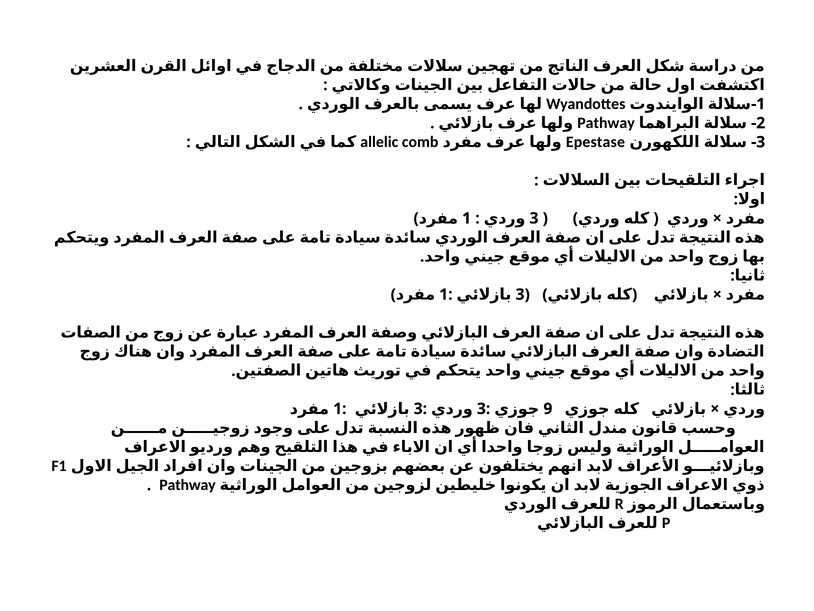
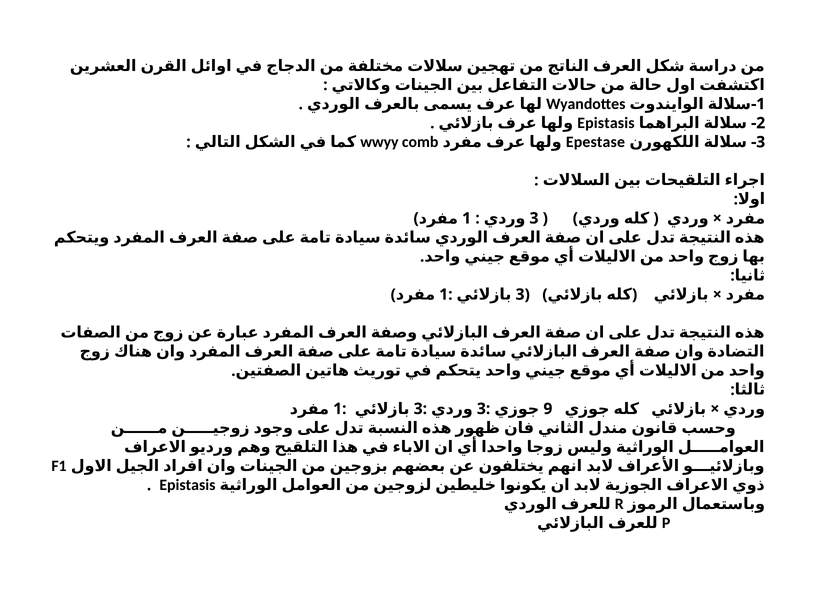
Pathway: Pathway -> Epistasis (606, 123)
allelic: allelic -> wwyy (379, 142)
Pathway: Pathway -> Epistasis (187, 485)
